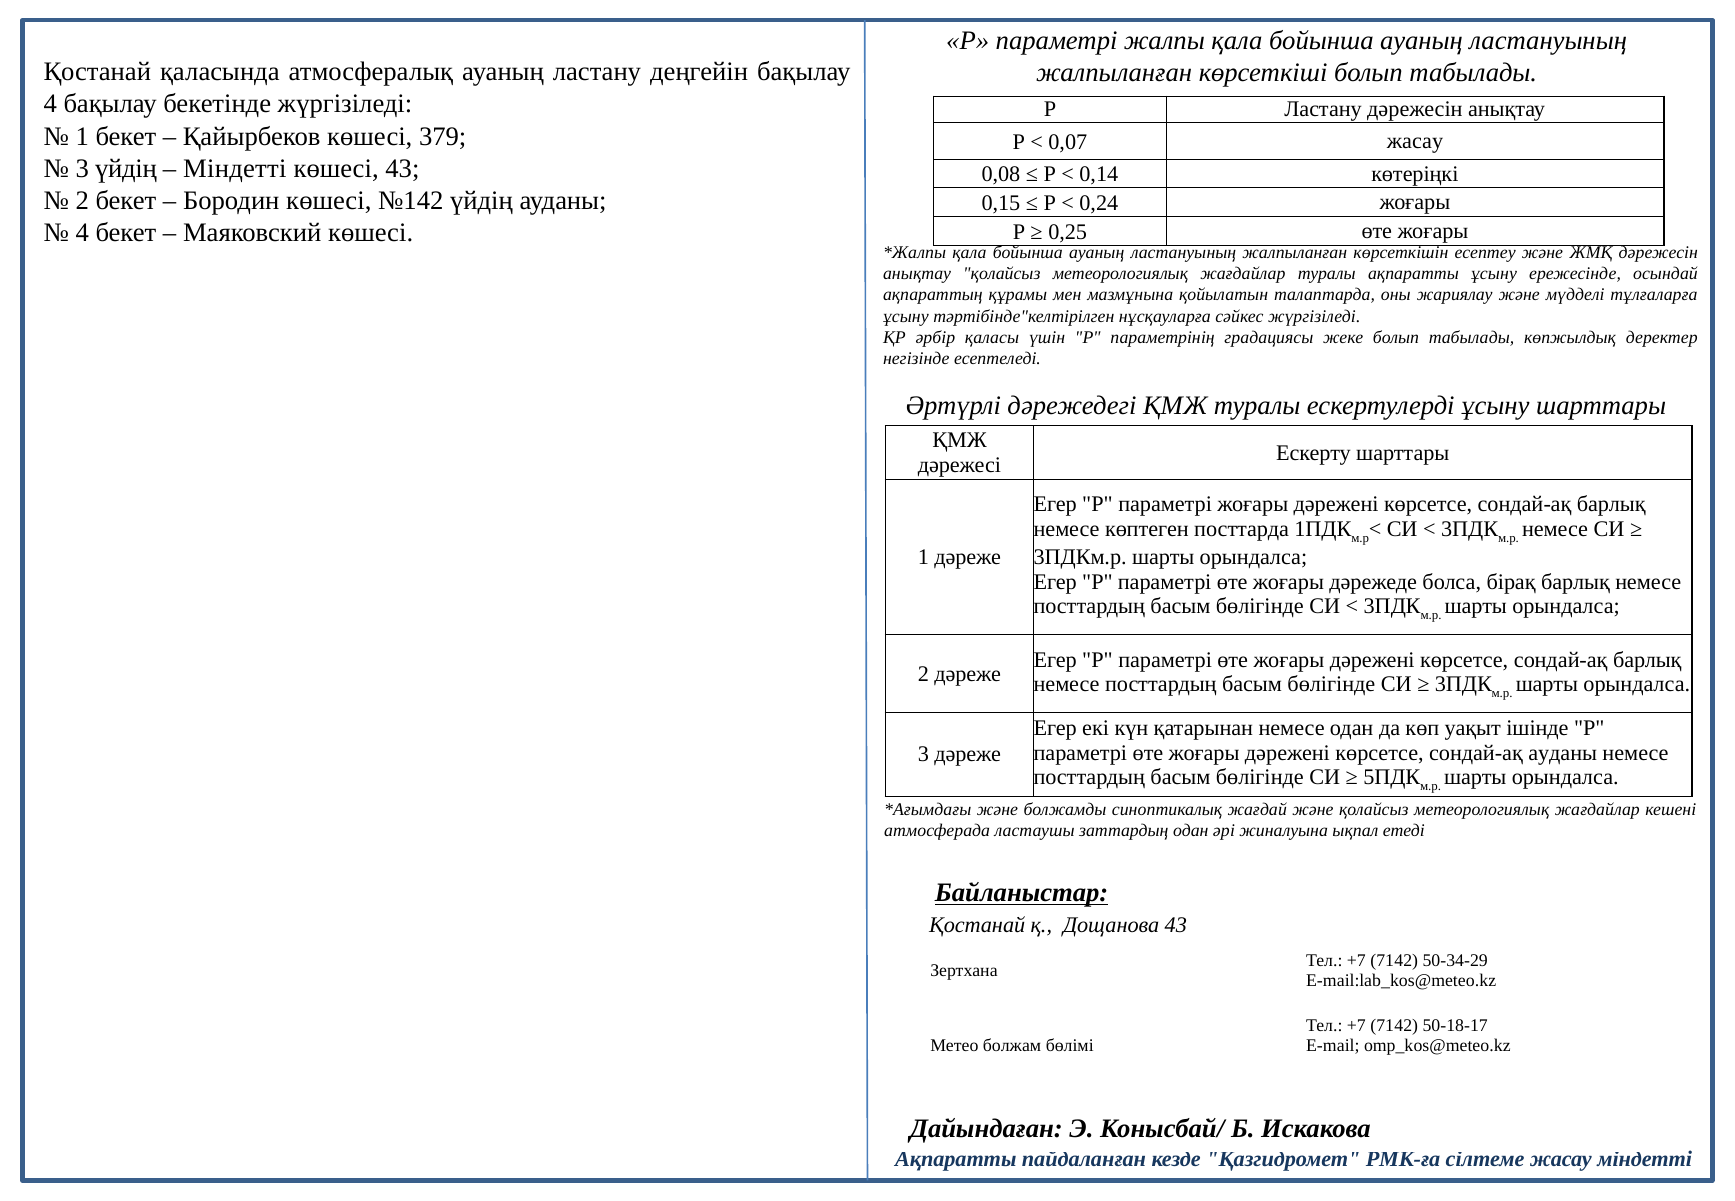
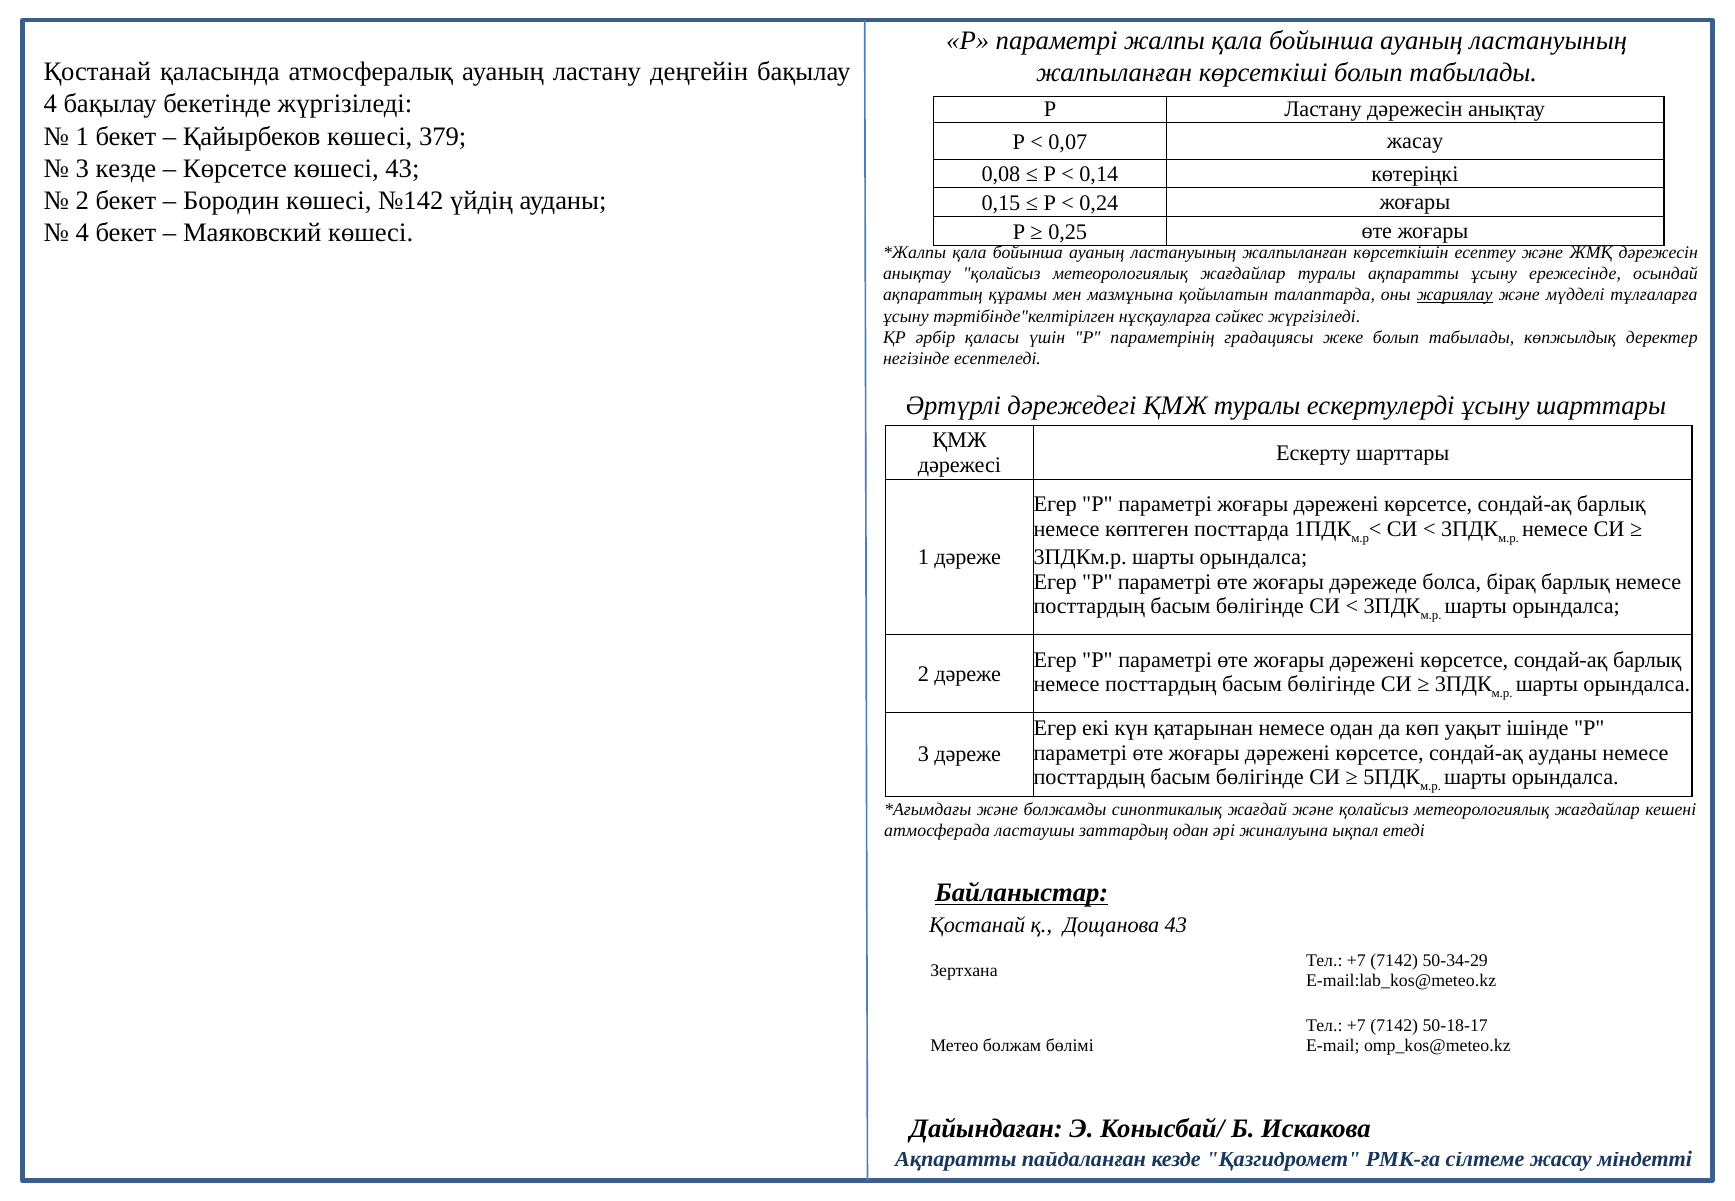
3 үйдің: үйдің -> кезде (126, 168)
Міндетті: Міндетті -> Көрсетсе (235, 168)
жариялау underline: none -> present (1455, 295)
